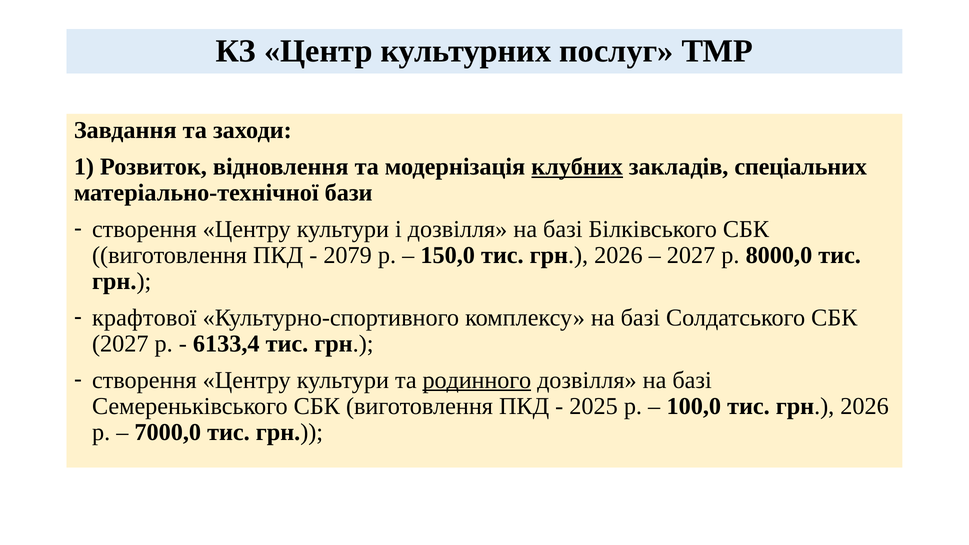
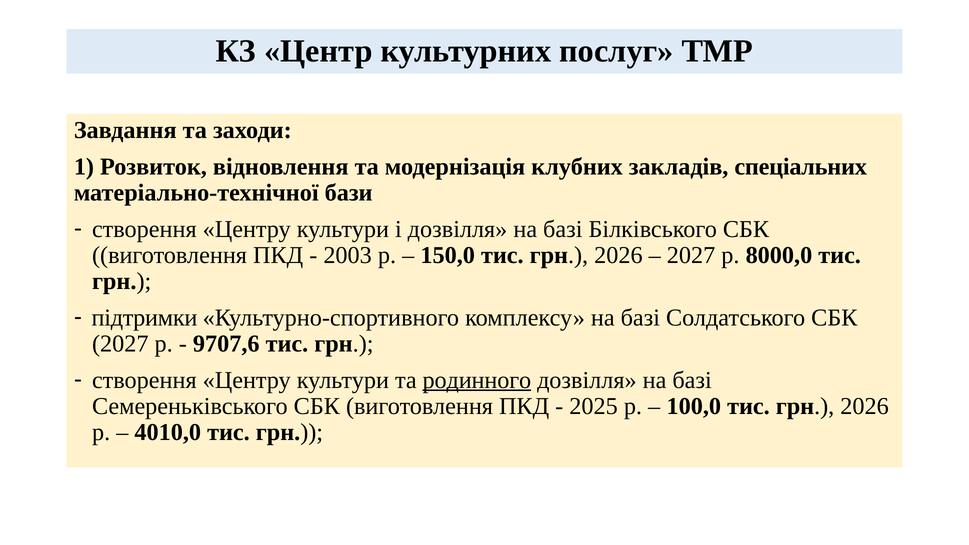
клубних underline: present -> none (577, 167)
2079: 2079 -> 2003 (348, 255)
крафтової: крафтової -> підтримки (144, 318)
6133,4: 6133,4 -> 9707,6 (226, 344)
7000,0: 7000,0 -> 4010,0 (168, 432)
